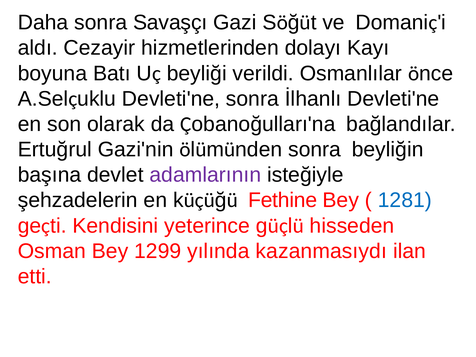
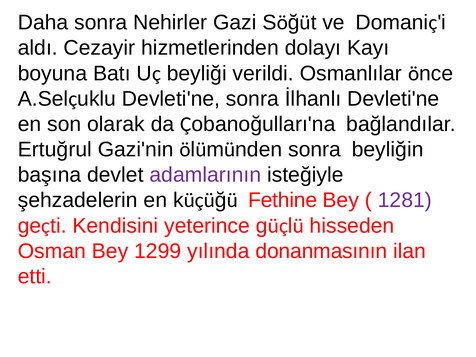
Savaşçı: Savaşçı -> Nehirler (170, 23)
1281 colour: blue -> purple (405, 200)
kazanmasıydı: kazanmasıydı -> donanmasının (321, 251)
